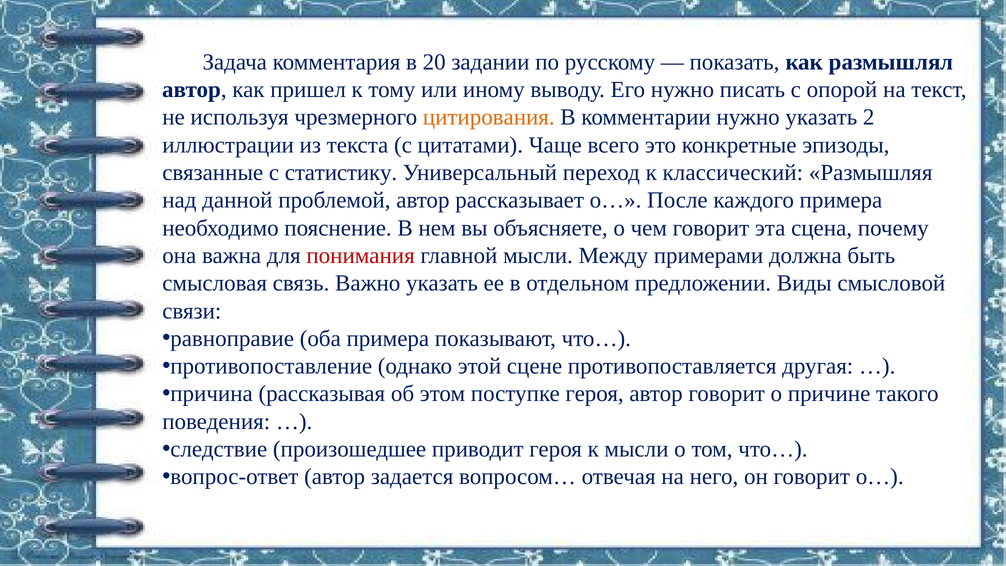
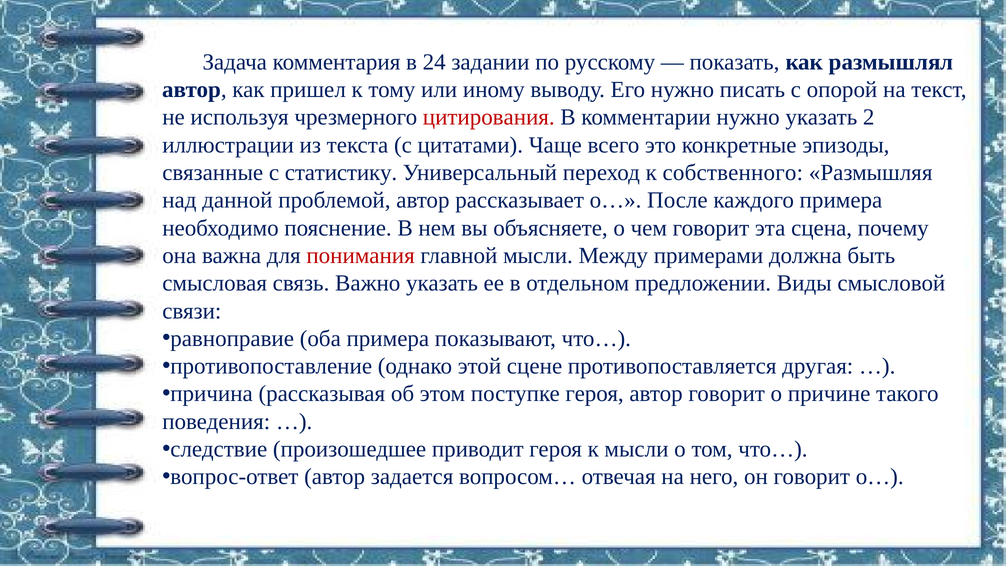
20: 20 -> 24 (434, 62)
цитирования colour: orange -> red (489, 117)
классический: классический -> собственного (733, 173)
